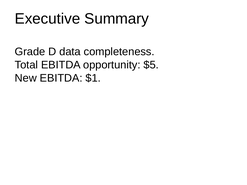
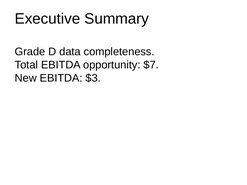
$5: $5 -> $7 (151, 65)
$1: $1 -> $3 (93, 78)
